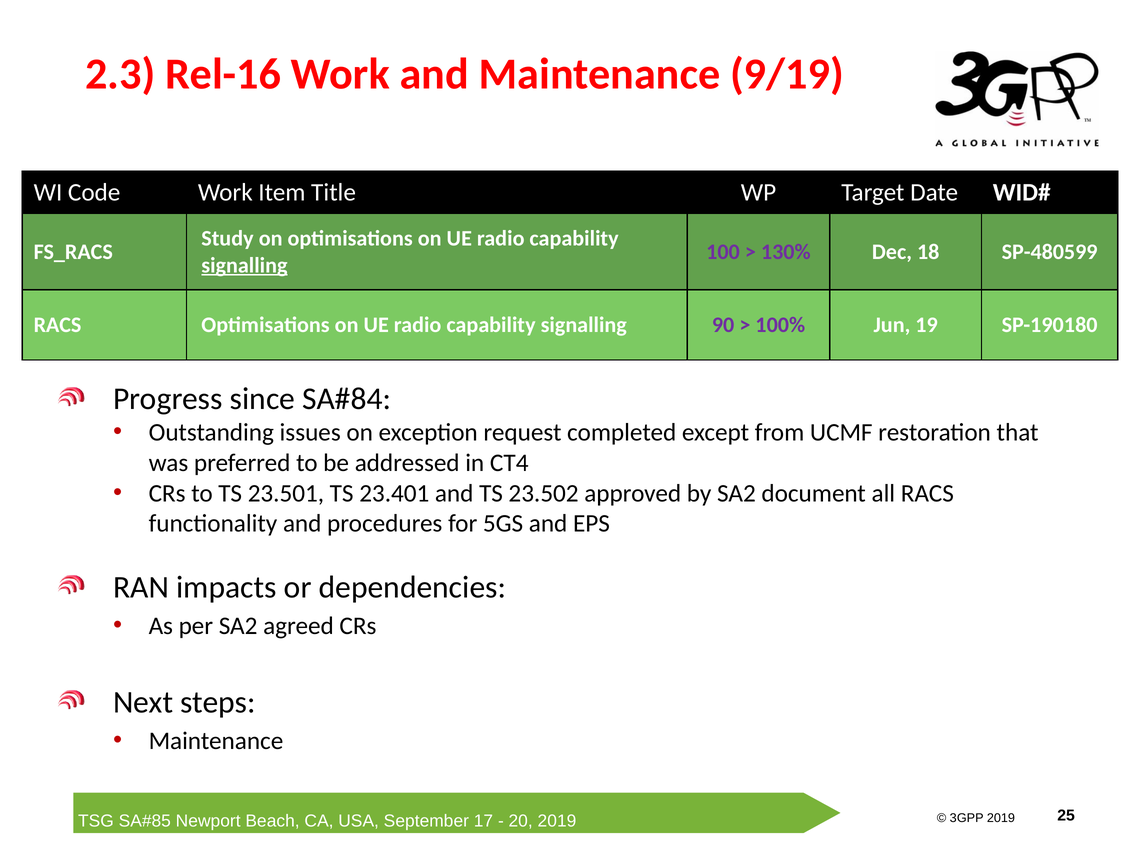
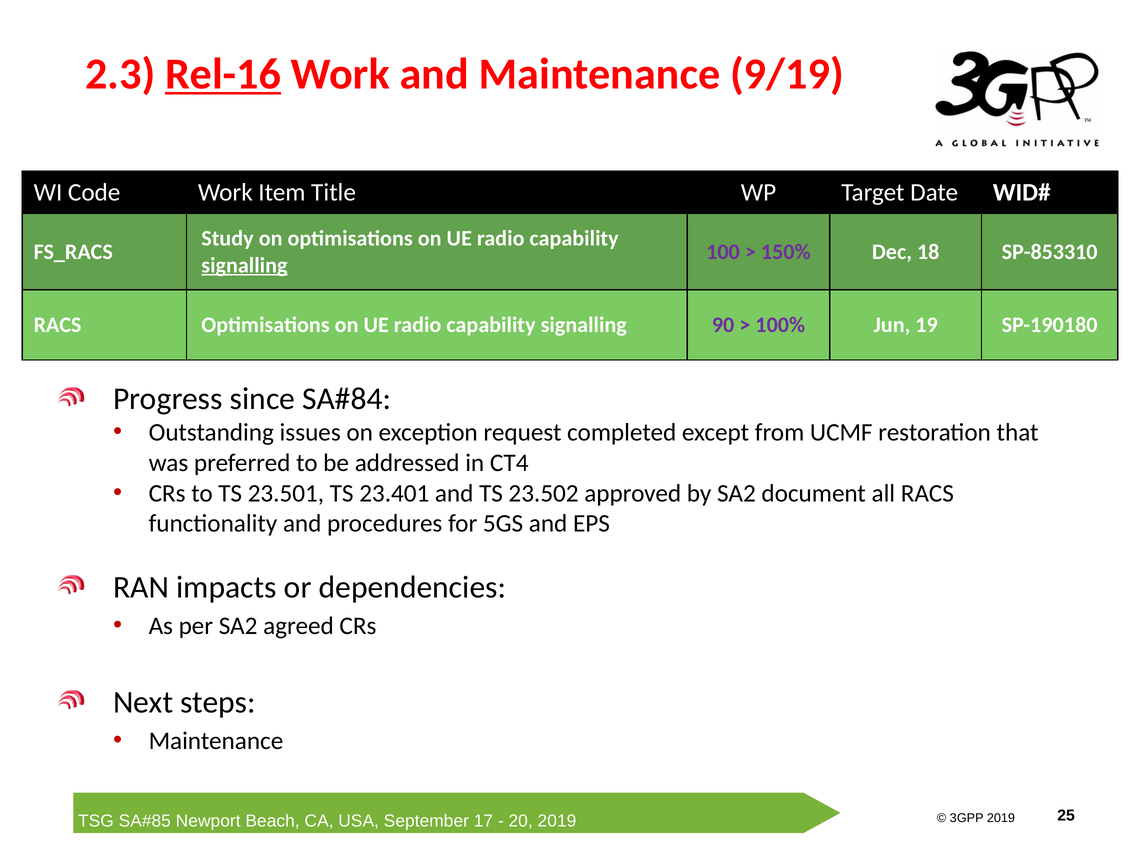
Rel-16 underline: none -> present (223, 74)
130%: 130% -> 150% (786, 252)
SP-480599: SP-480599 -> SP-853310 (1050, 252)
